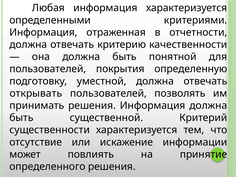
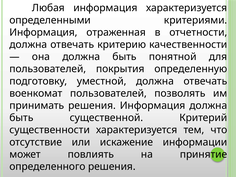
открывать: открывать -> военкомат (36, 93)
